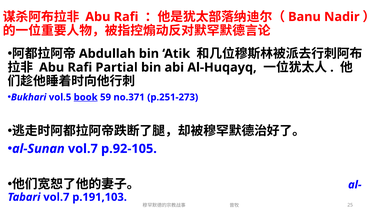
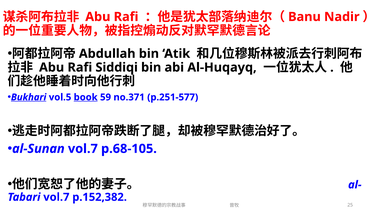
Partial: Partial -> Siddiqi (117, 67)
Bukhari underline: none -> present (29, 97)
p.251-273: p.251-273 -> p.251-577 (173, 97)
p.92-105: p.92-105 -> p.68-105 (129, 149)
p.191,103: p.191,103 -> p.152,382 (100, 197)
